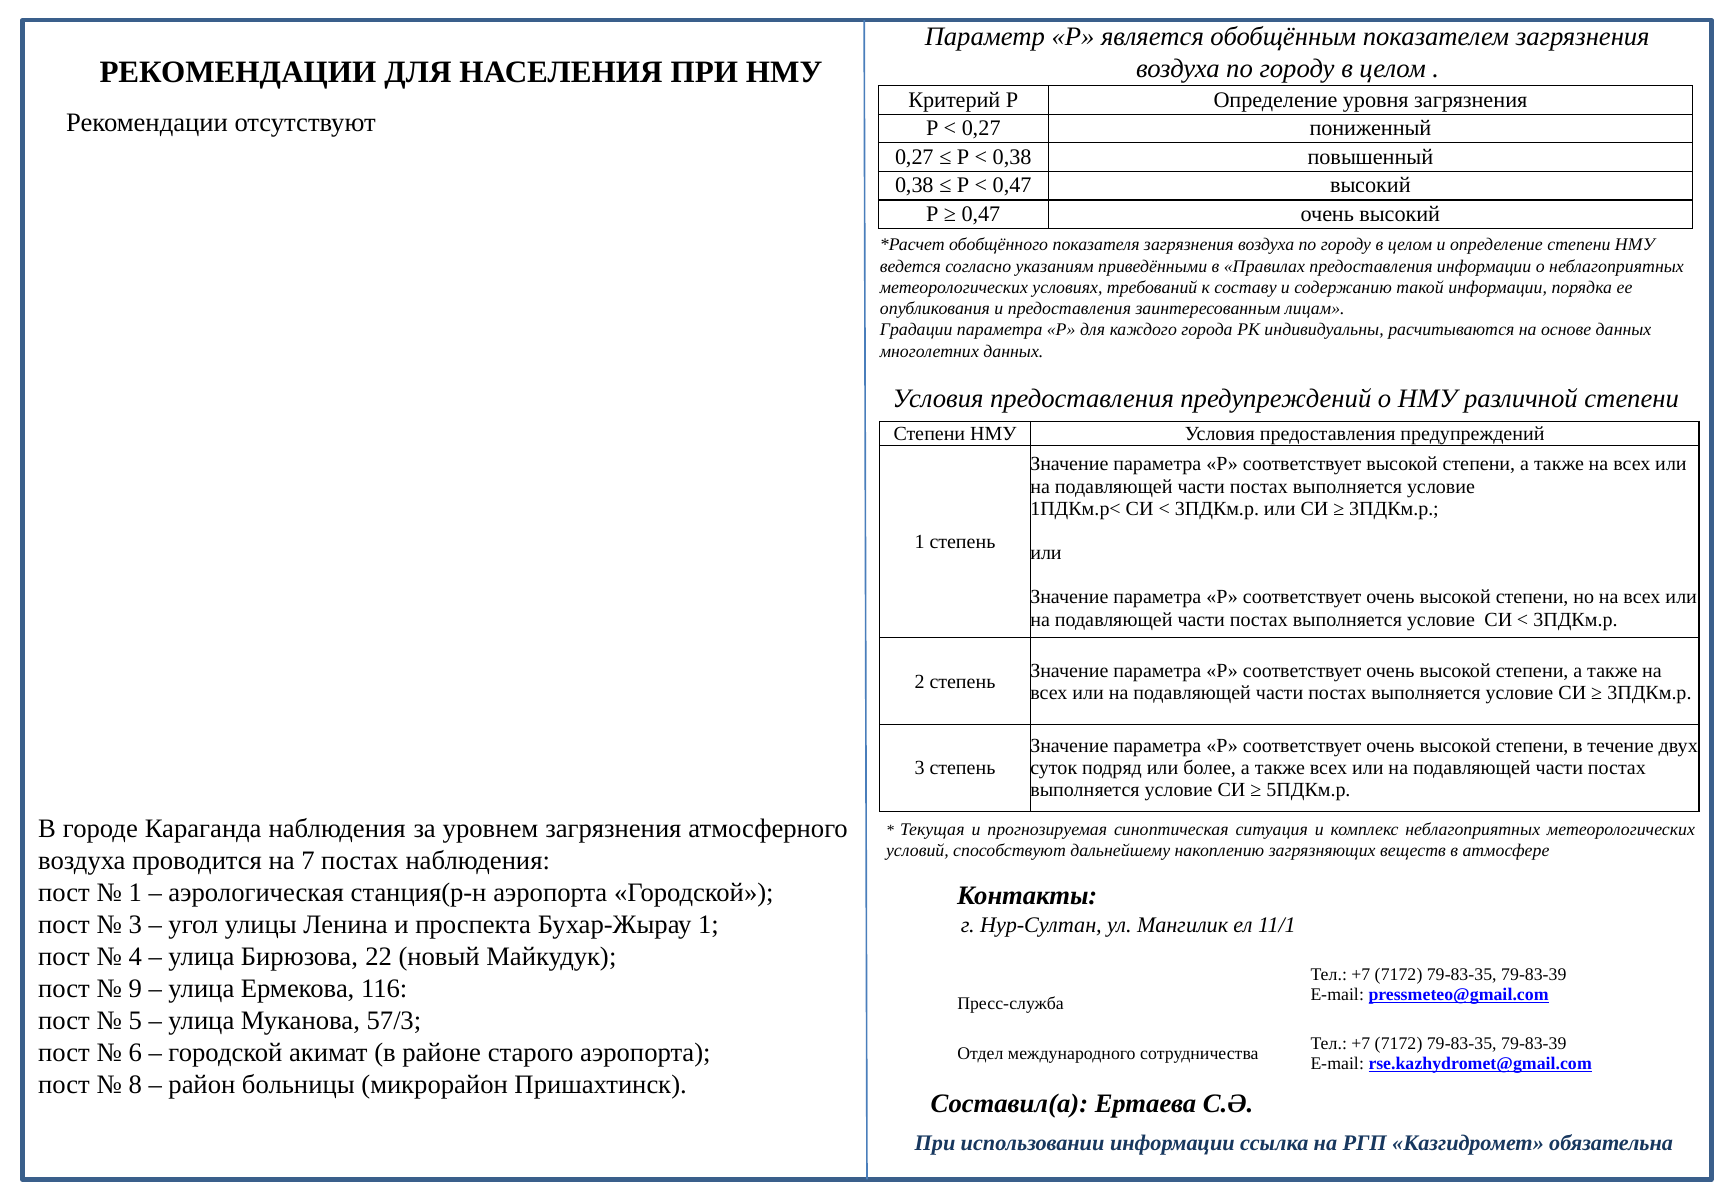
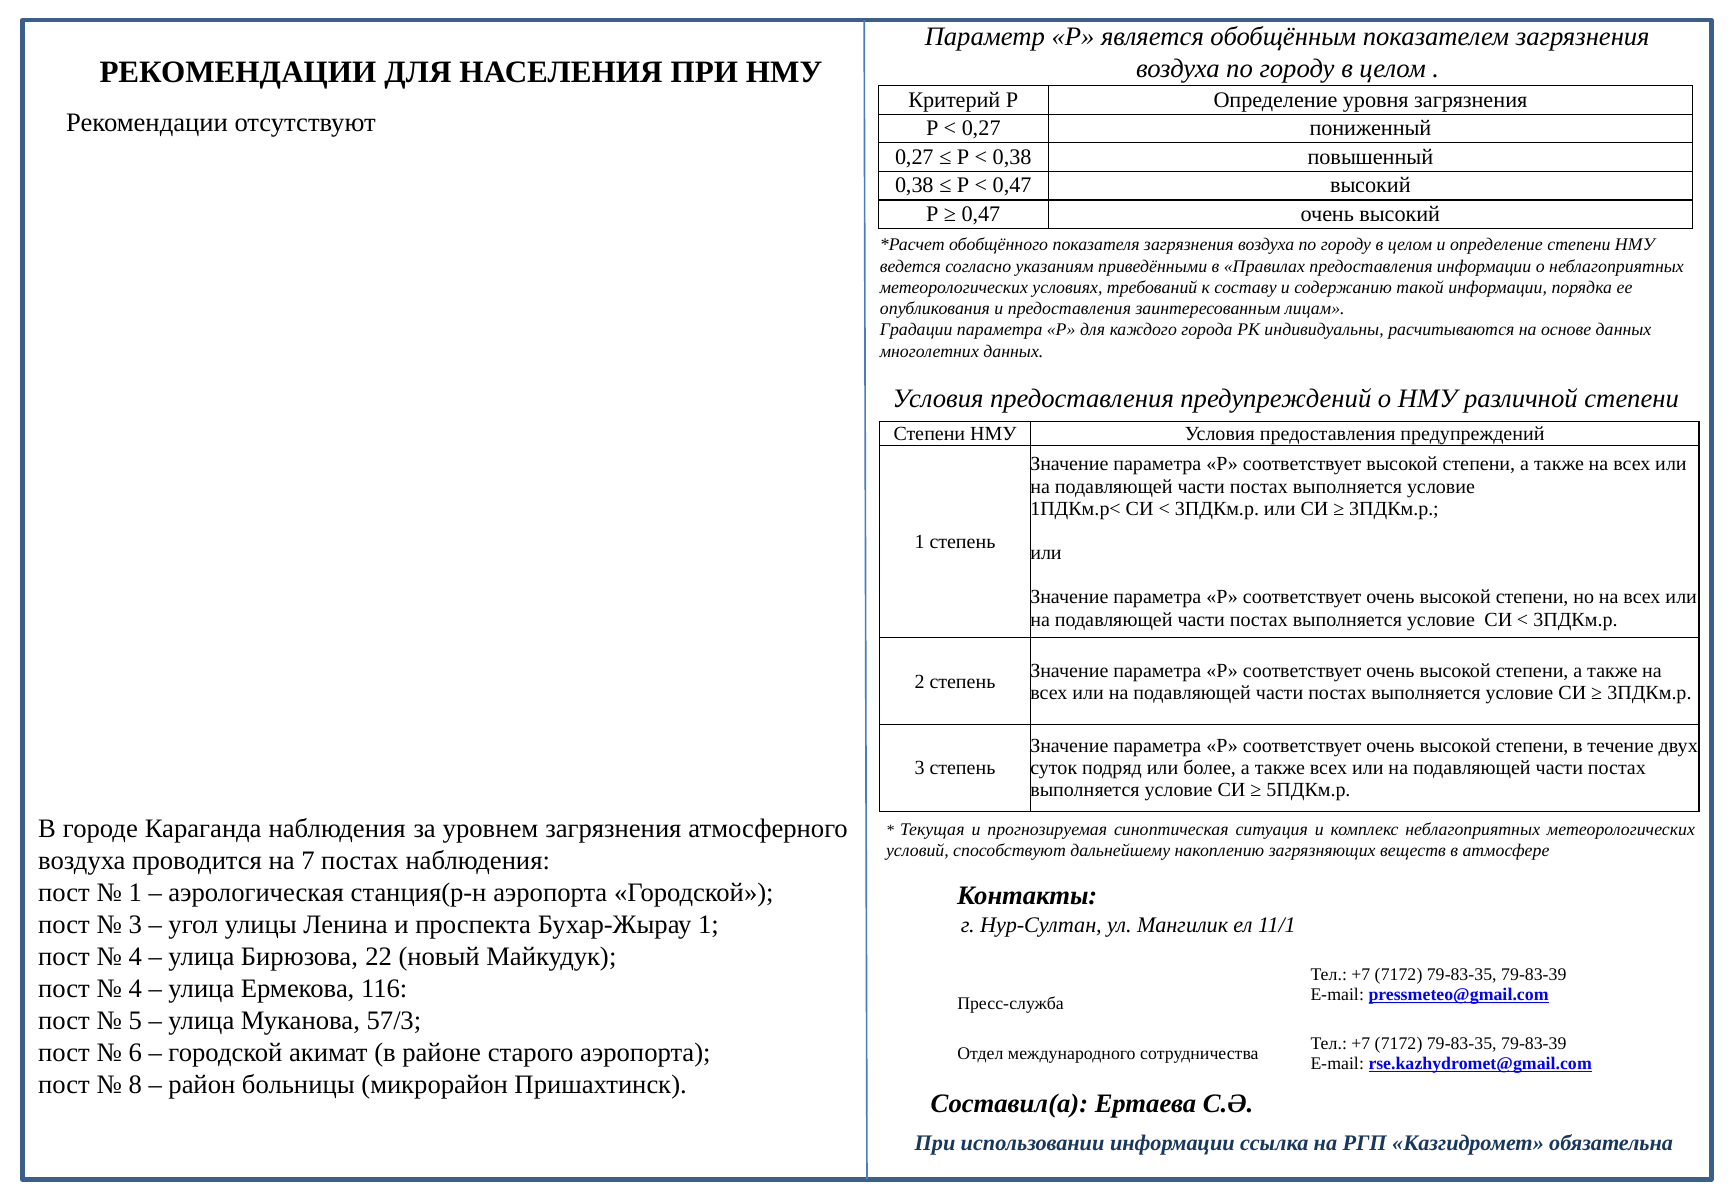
9: 9 -> 4 (135, 989)
